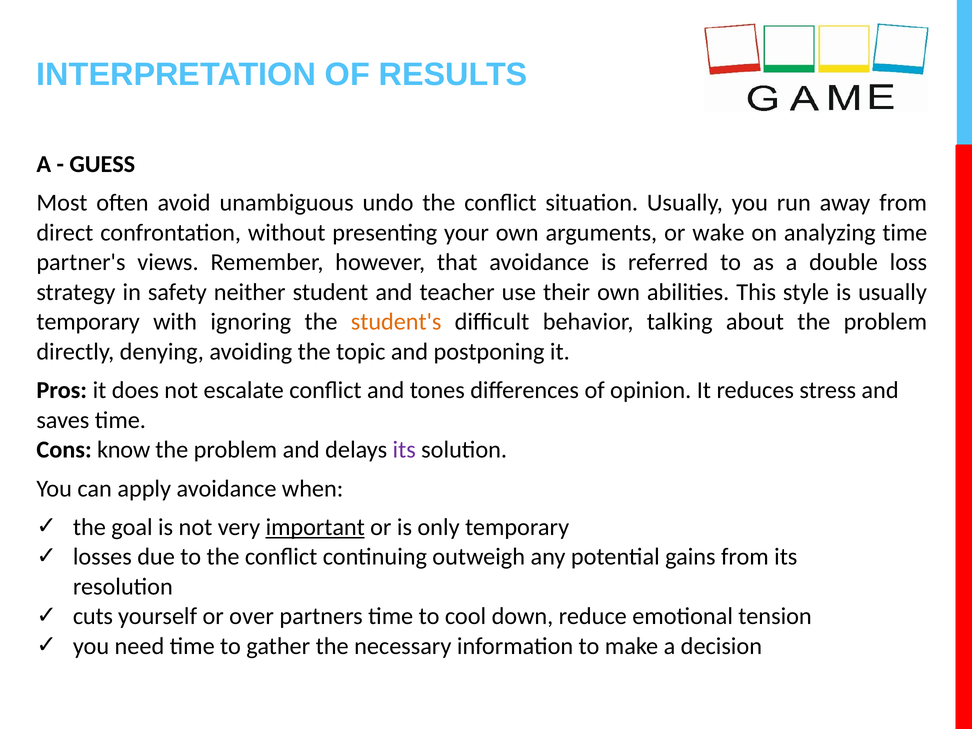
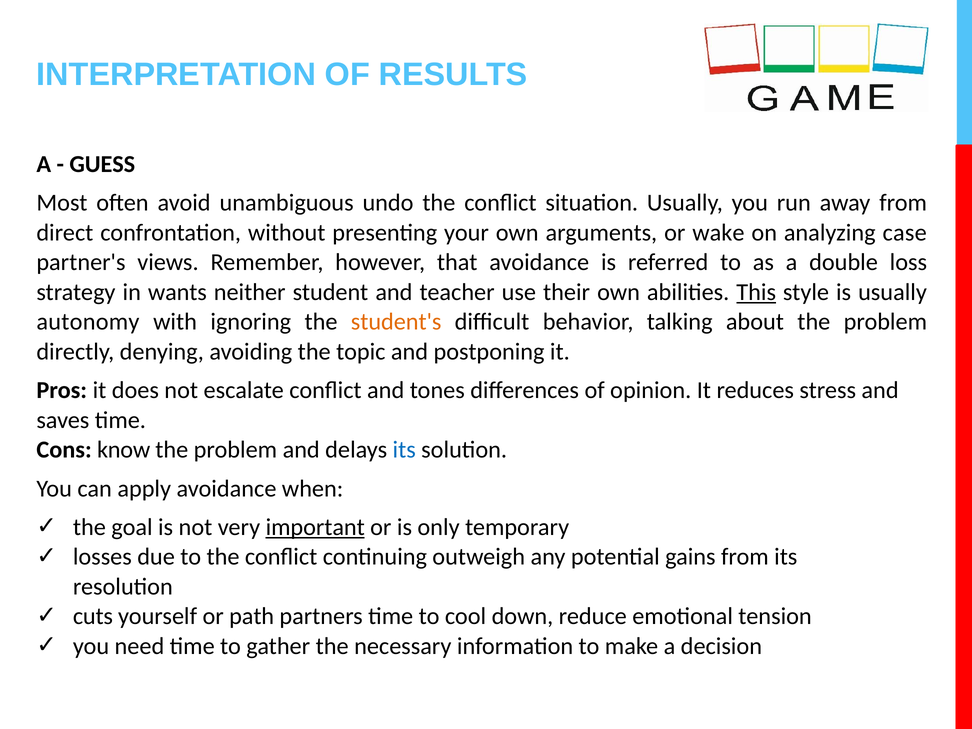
analyzing time: time -> case (905, 233)
safety: safety -> wants (177, 292)
This underline: none -> present (756, 292)
temporary: temporary -> autonomy (88, 322)
its colour: purple -> blue (404, 450)
over: over -> path (252, 616)
